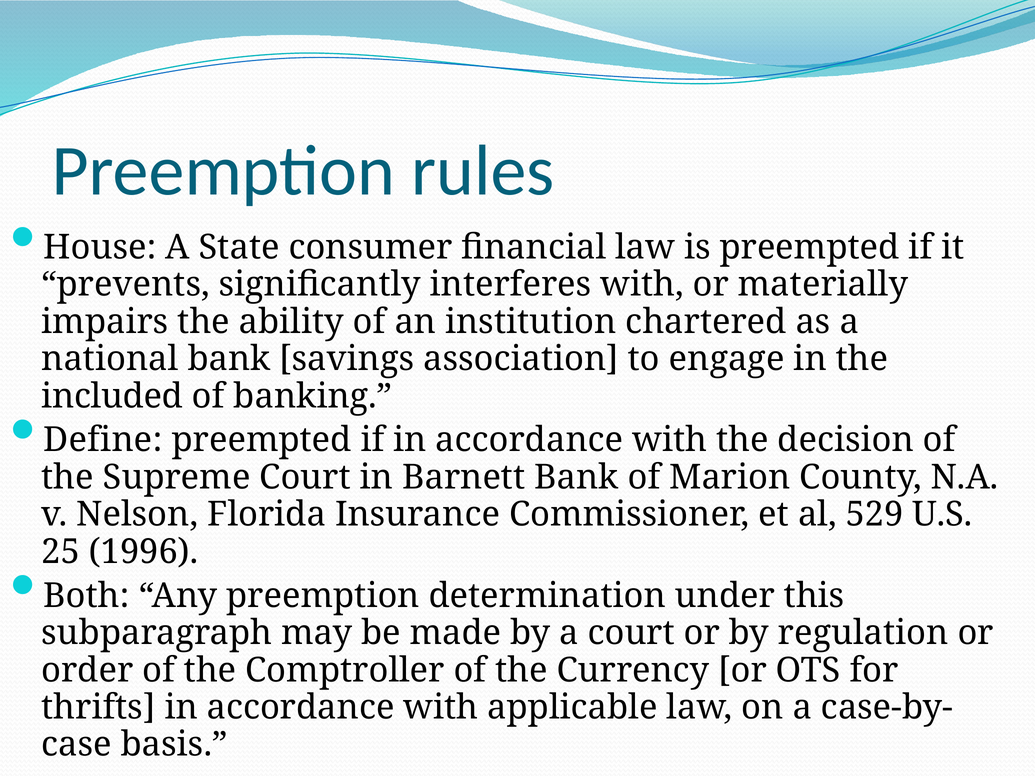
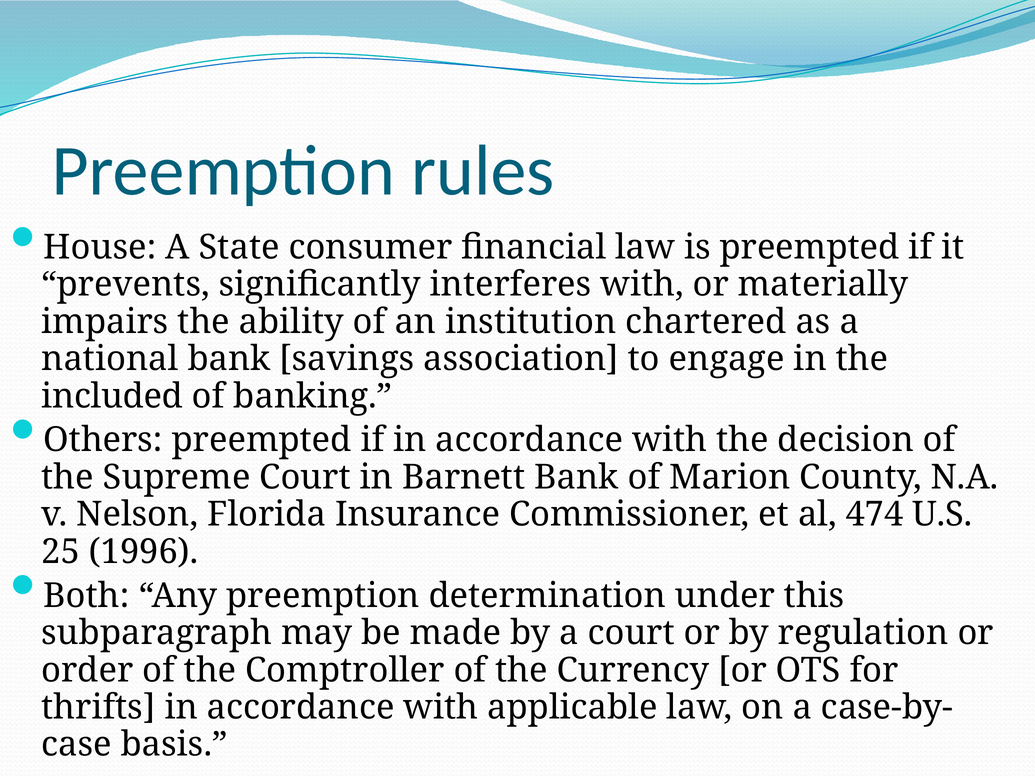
Define: Define -> Others (103, 440)
529: 529 -> 474 (875, 515)
